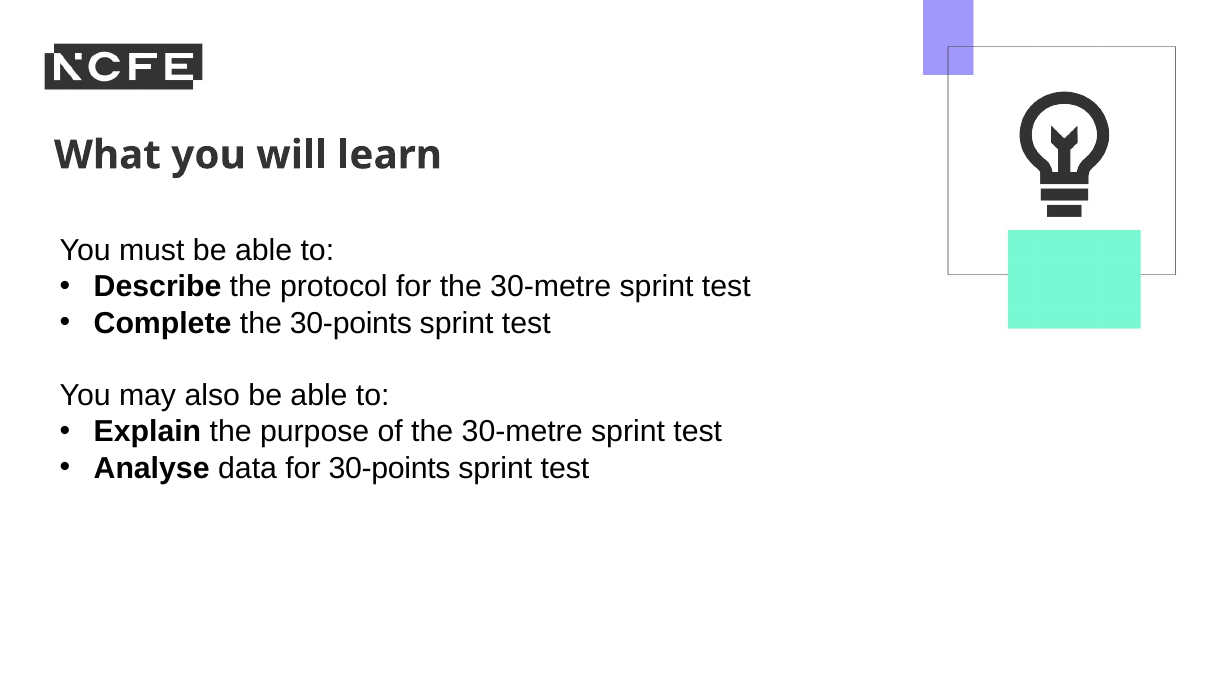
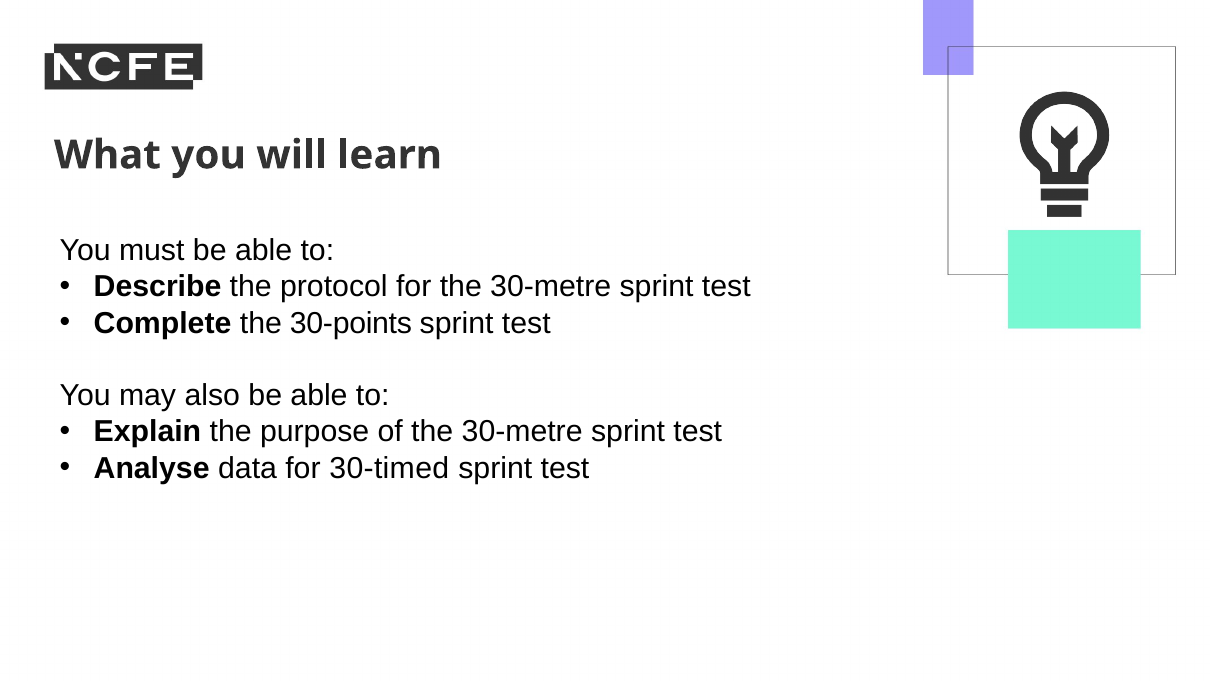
for 30-points: 30-points -> 30-timed (389, 468)
